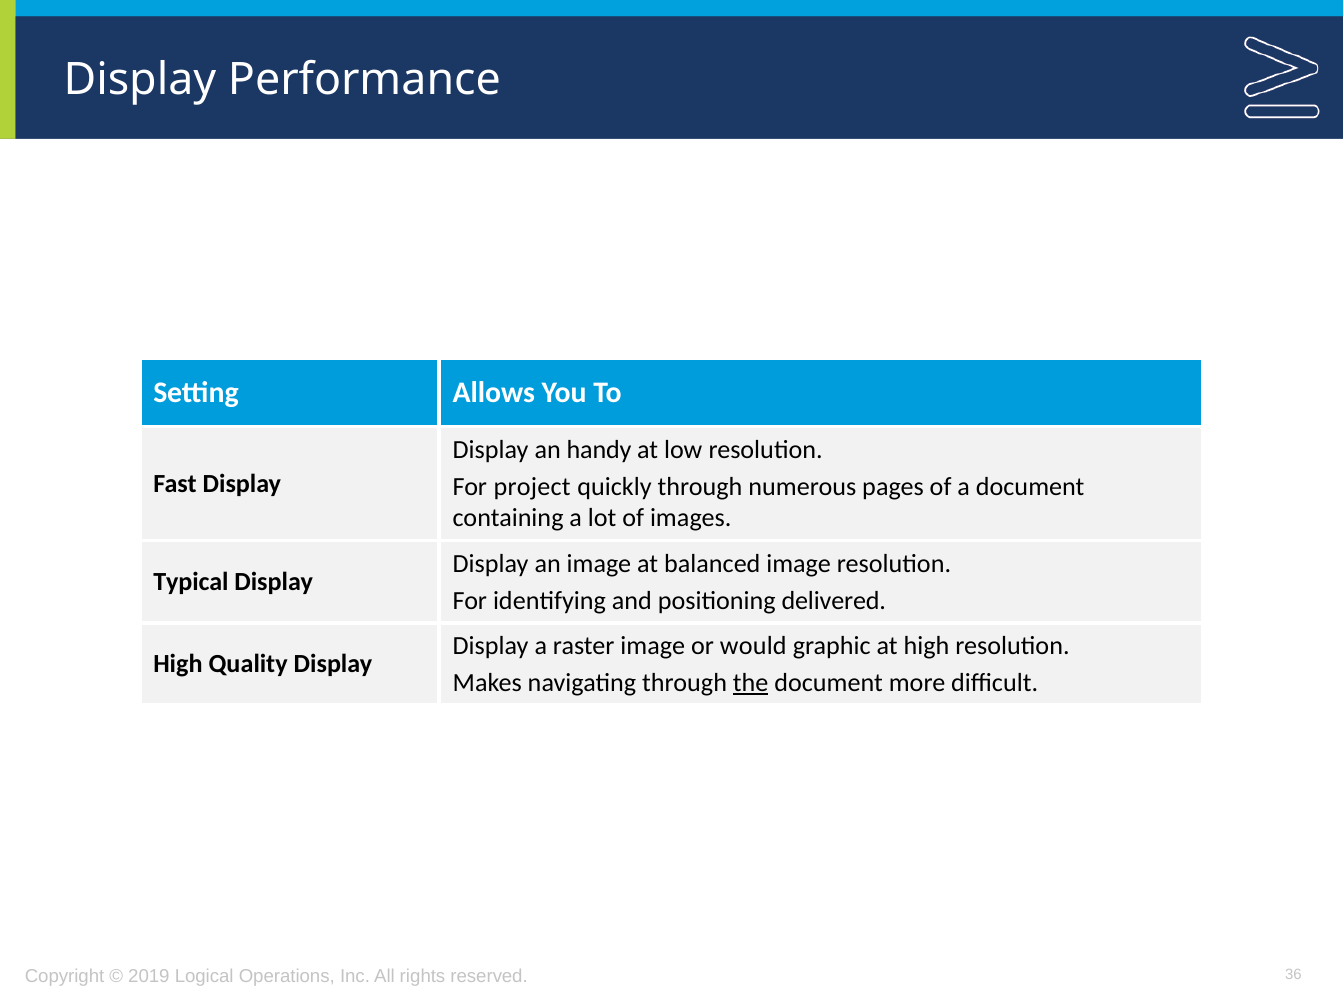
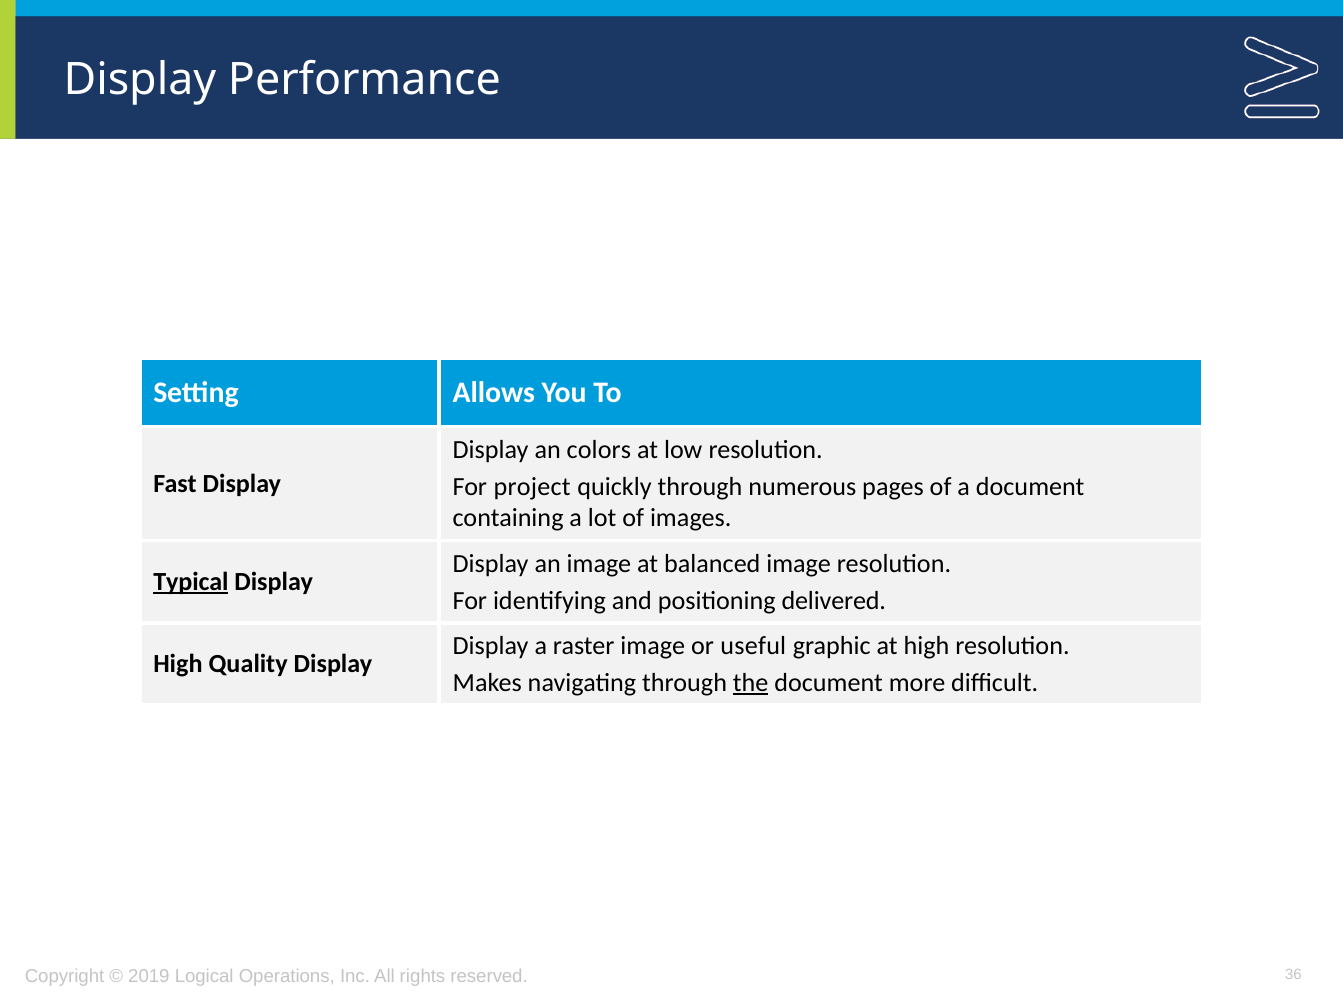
handy: handy -> colors (599, 450)
Typical underline: none -> present (191, 582)
would: would -> useful (753, 646)
